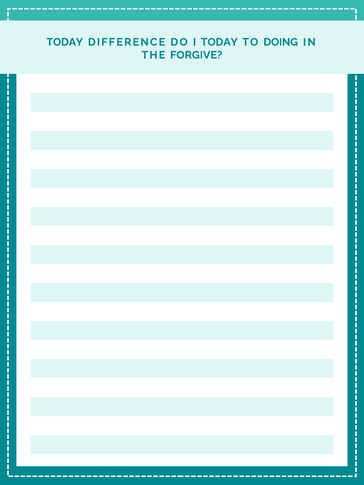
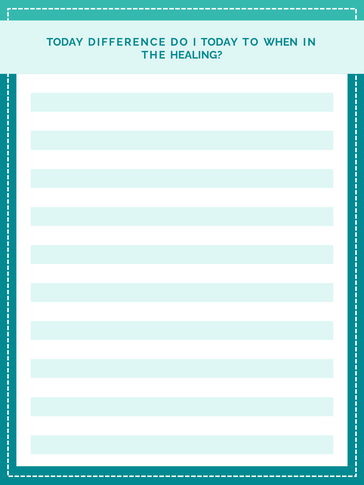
DOING: DOING -> WHEN (281, 42)
FORGIVE: FORGIVE -> HEALING (196, 55)
